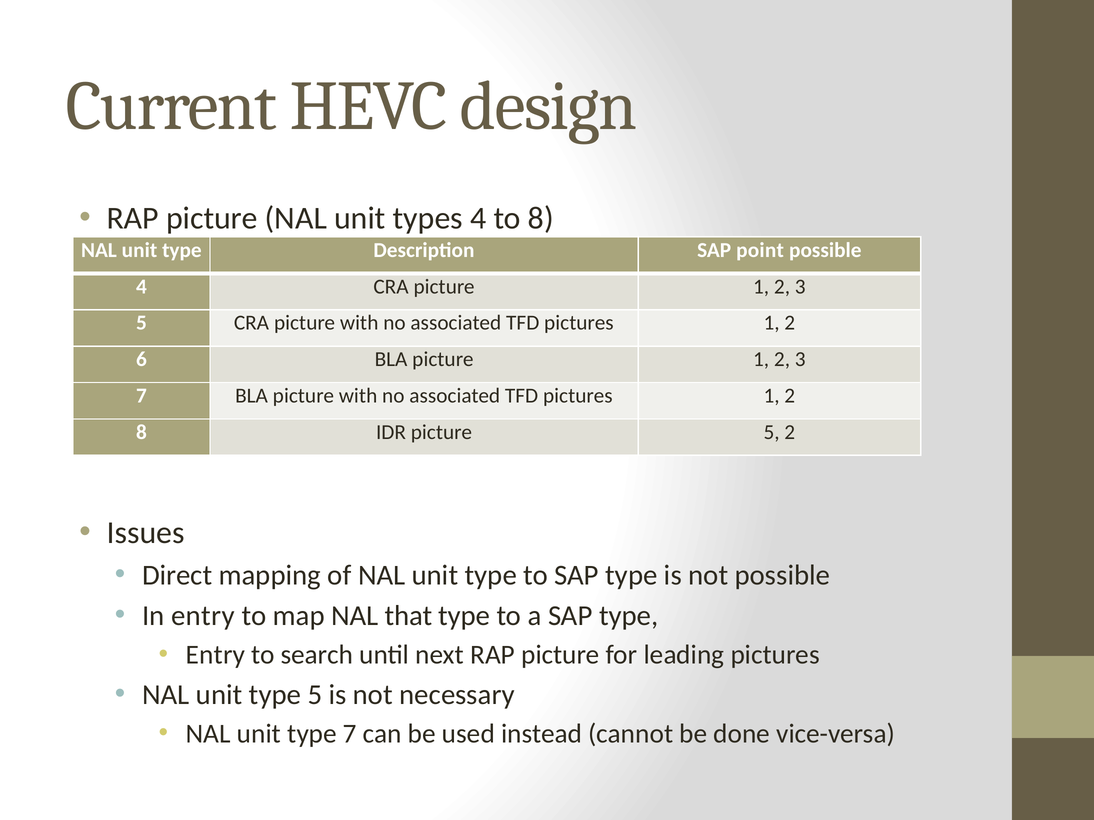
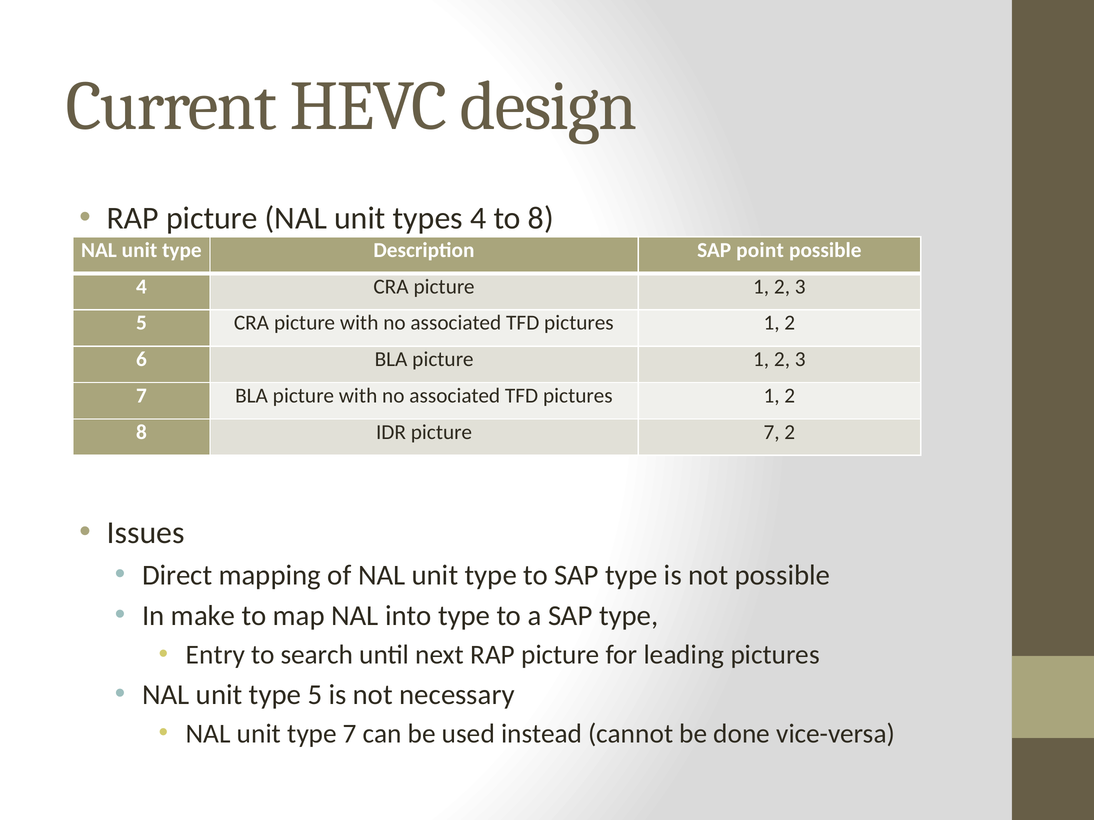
picture 5: 5 -> 7 (772, 432)
In entry: entry -> make (203, 616)
that: that -> into (408, 616)
